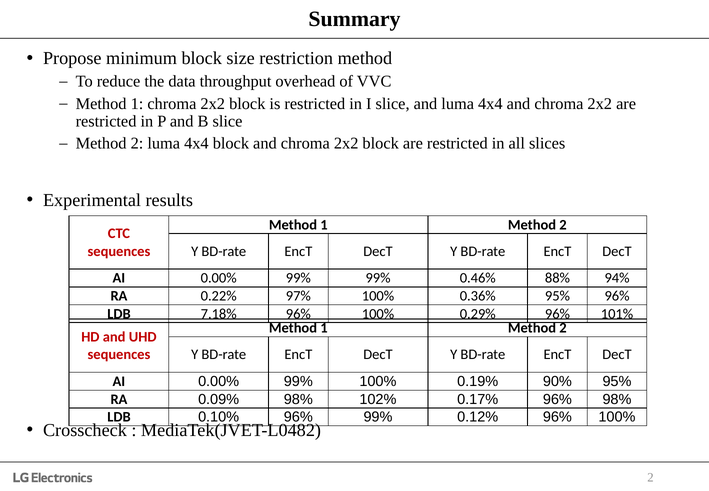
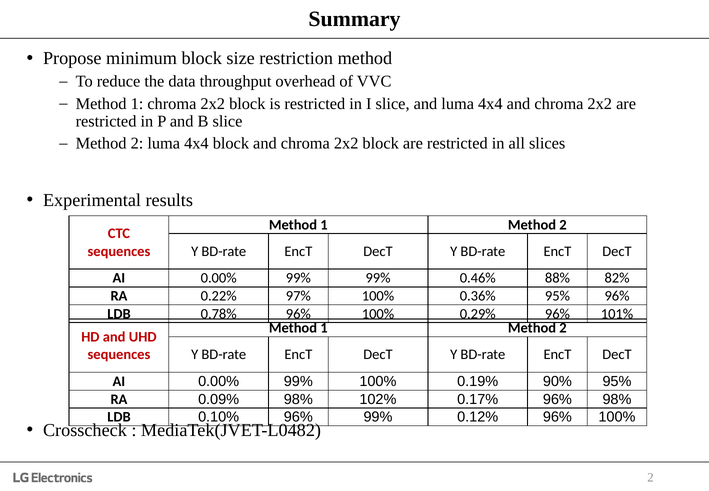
94%: 94% -> 82% (617, 278)
7.18%: 7.18% -> 0.78% (219, 314)
